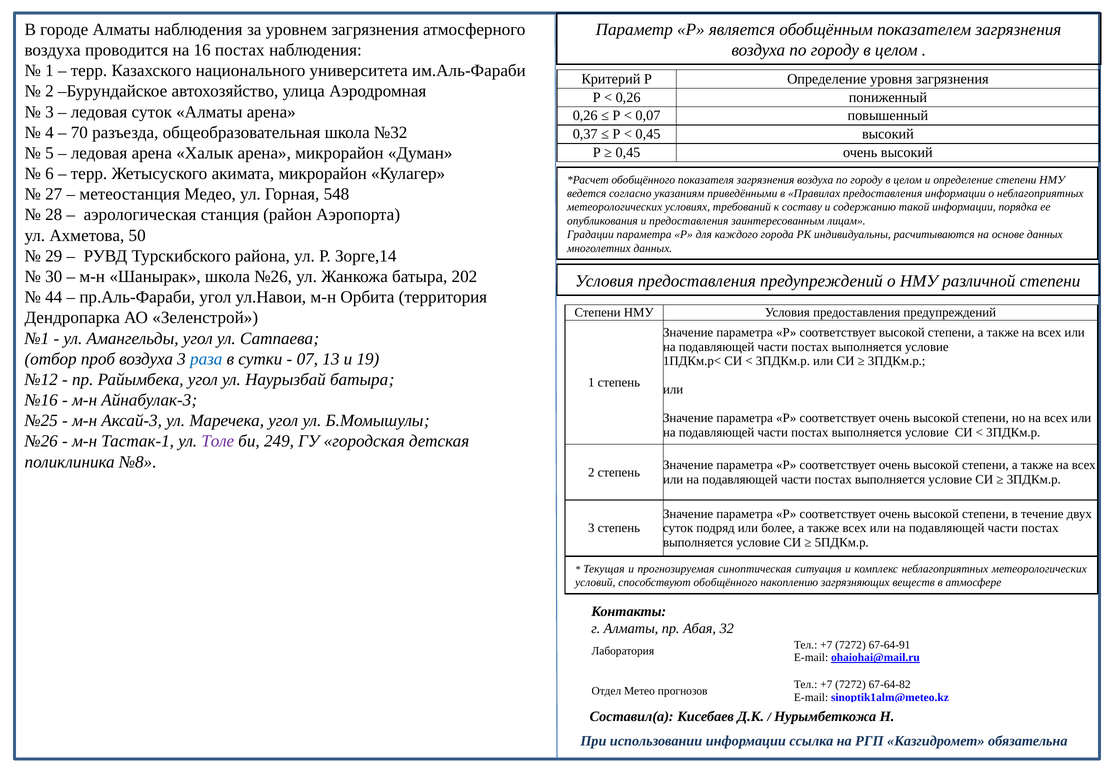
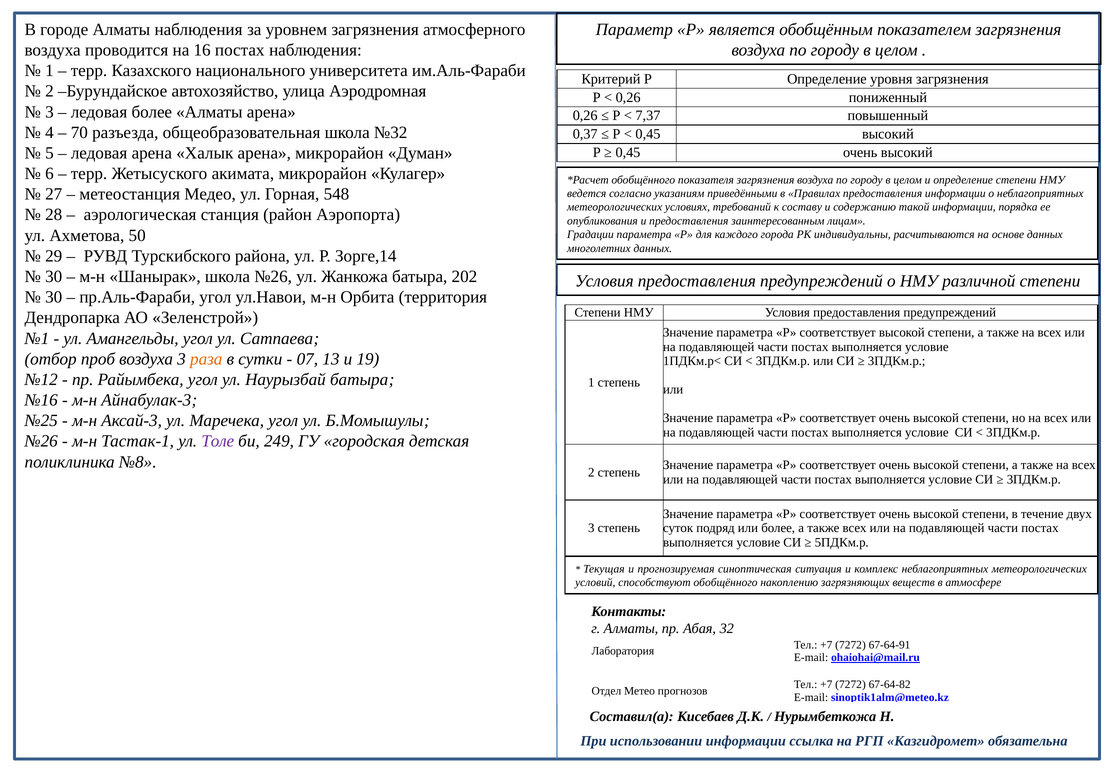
ледовая суток: суток -> более (152, 112)
0,07: 0,07 -> 7,37 (648, 116)
44: 44 -> 30 (54, 297)
раза colour: blue -> orange (206, 359)
